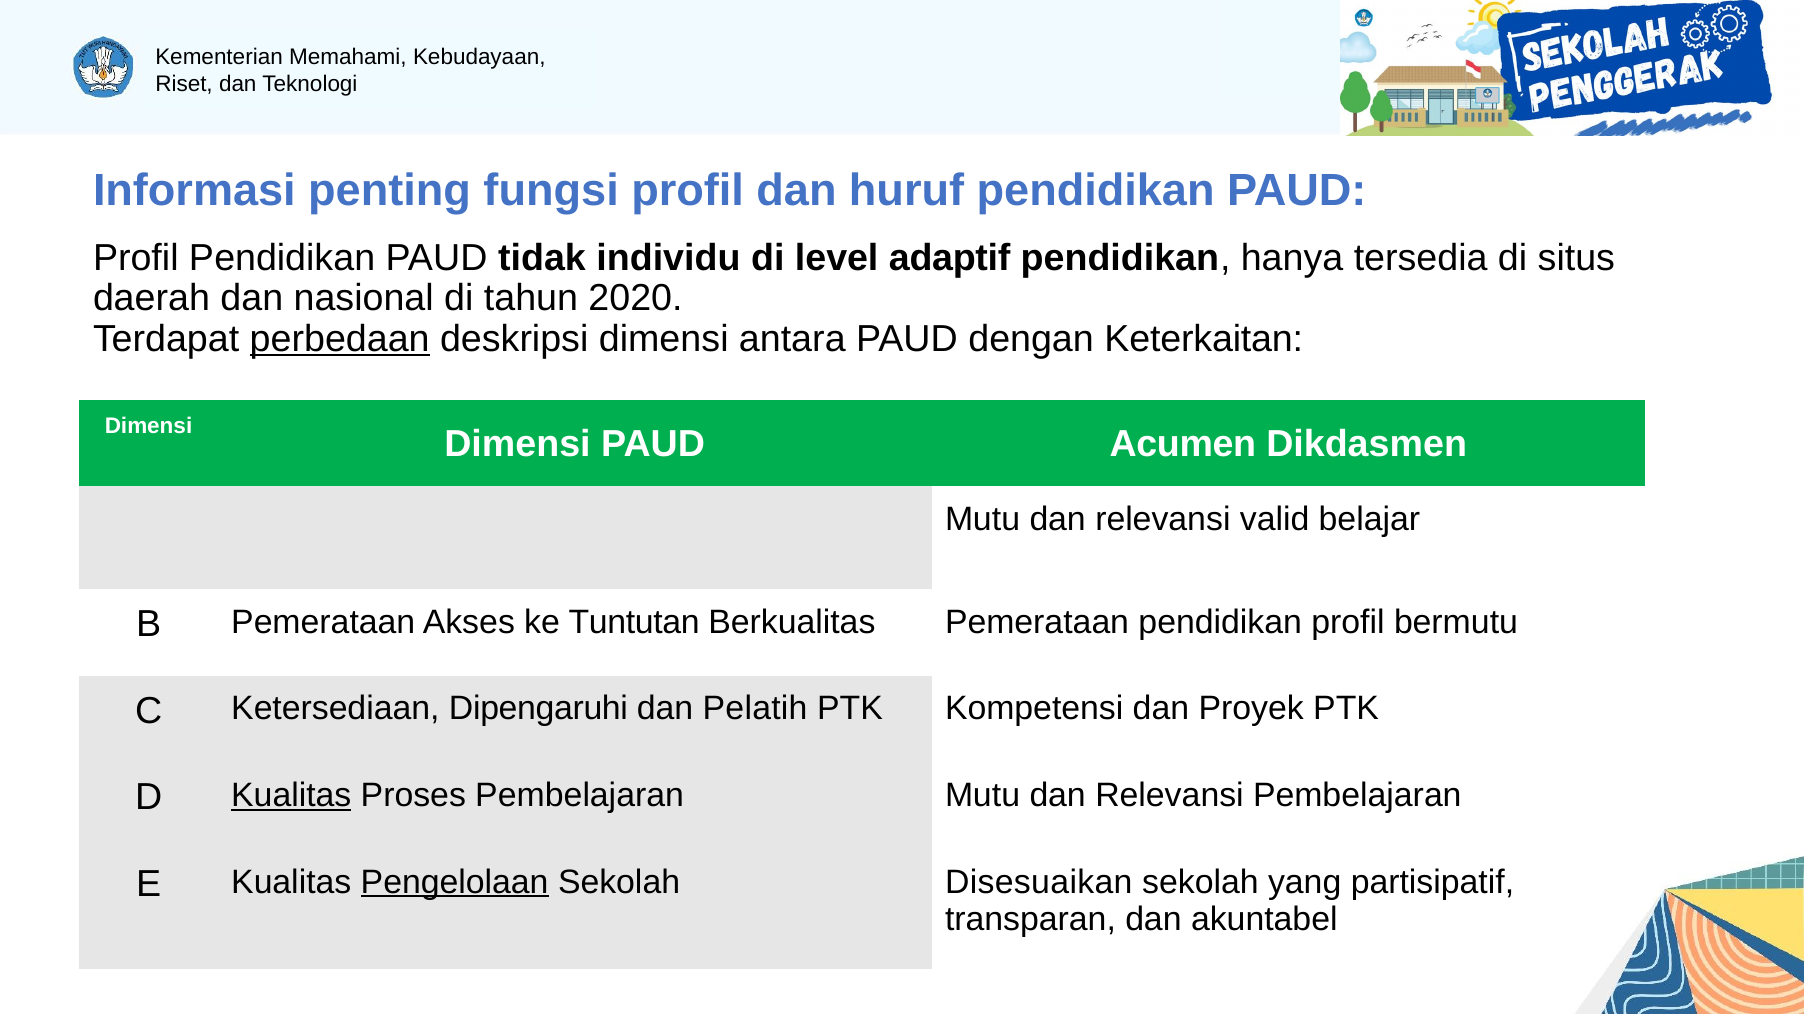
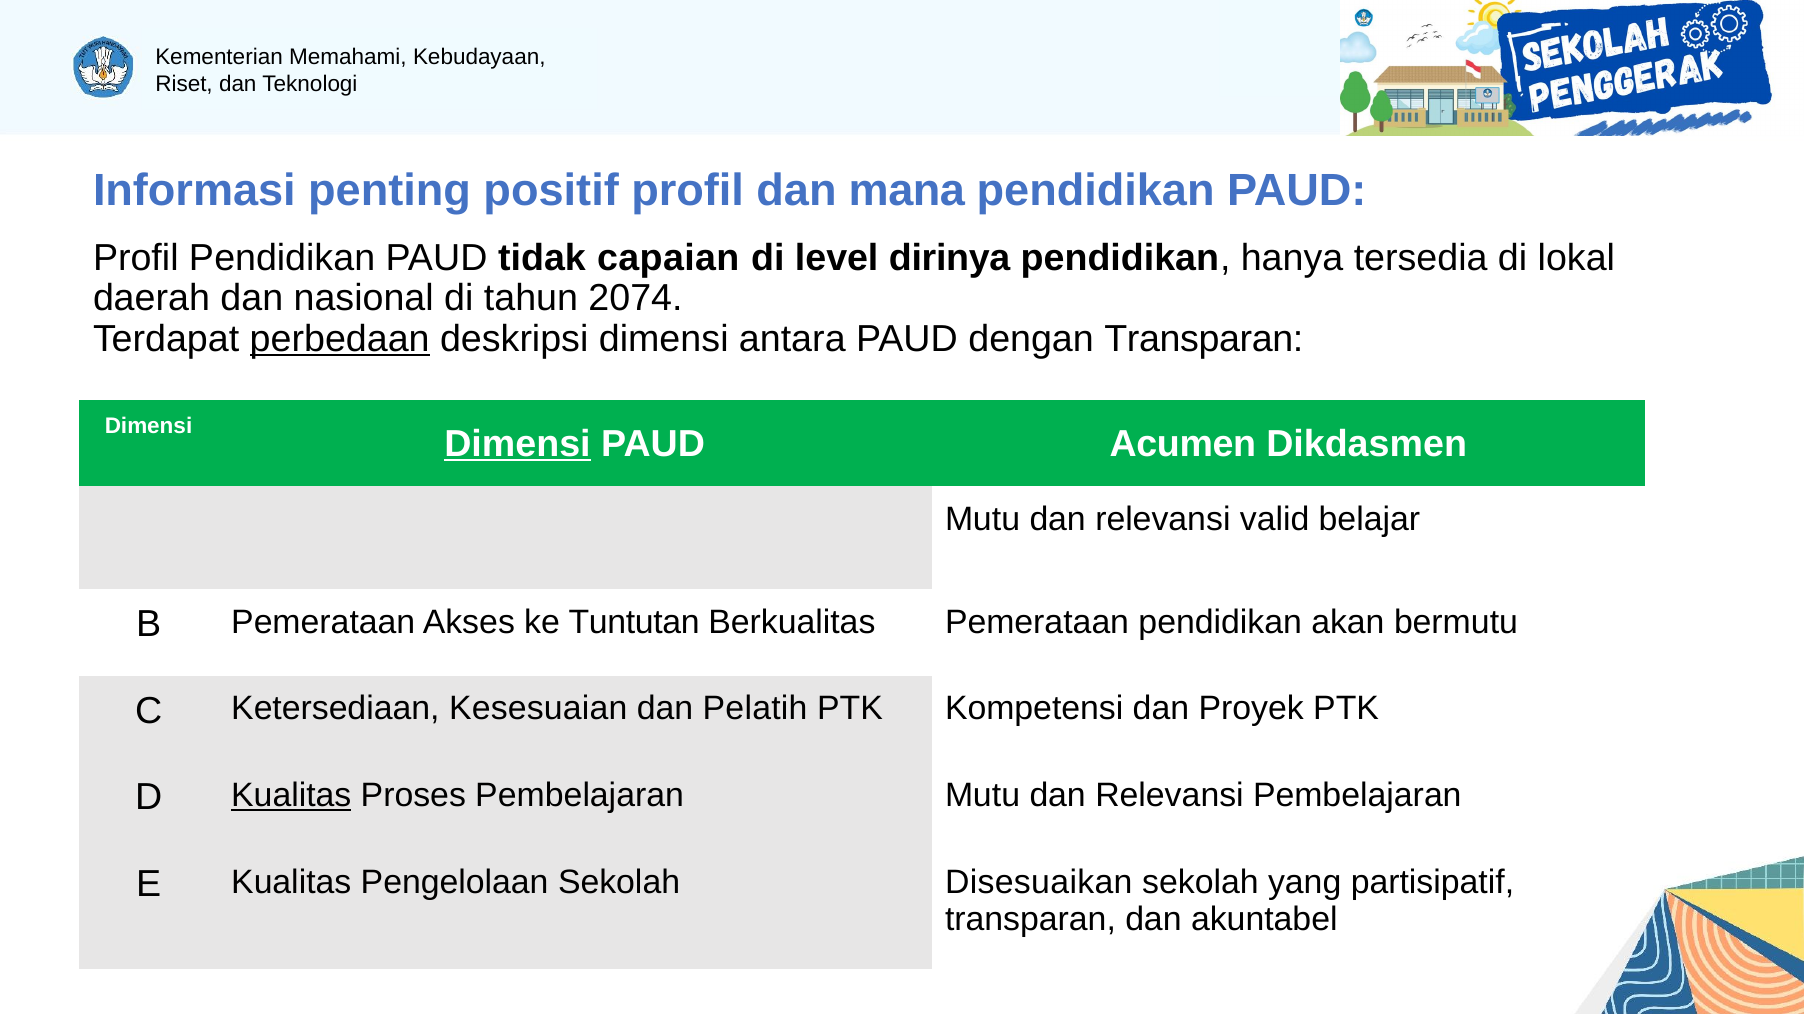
fungsi: fungsi -> positif (551, 191)
huruf: huruf -> mana (907, 191)
tidak individu: individu -> capaian (668, 258)
adaptif: adaptif -> dirinya (950, 258)
situs: situs -> lokal (1576, 258)
2020: 2020 -> 2074 (635, 299)
dengan Keterkaitan: Keterkaitan -> Transparan (1204, 339)
Dimensi underline: none -> present (517, 444)
pendidikan profil: profil -> akan (1348, 622)
Dipengaruhi: Dipengaruhi -> Kesesuaian (538, 709)
Pengelolaan underline: present -> none (455, 883)
